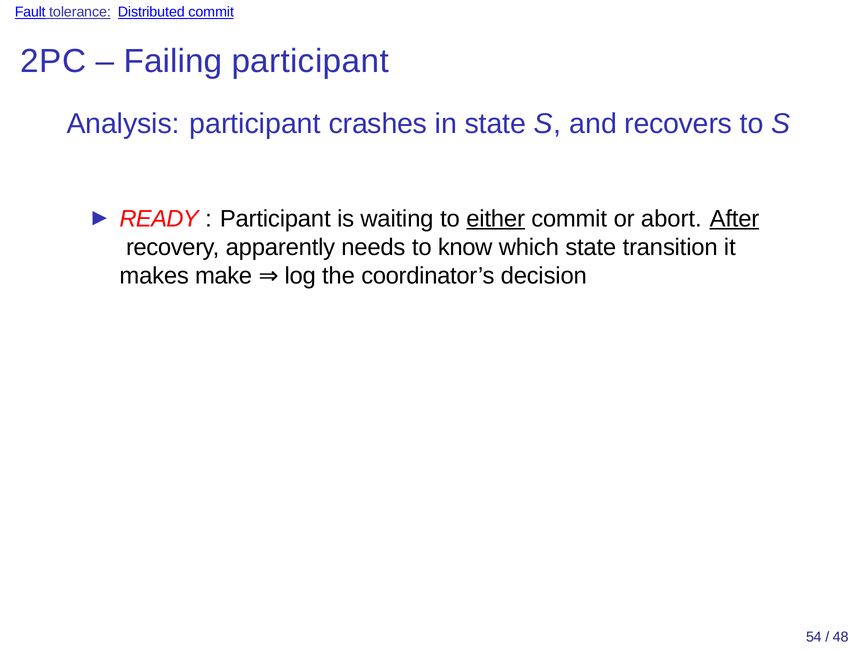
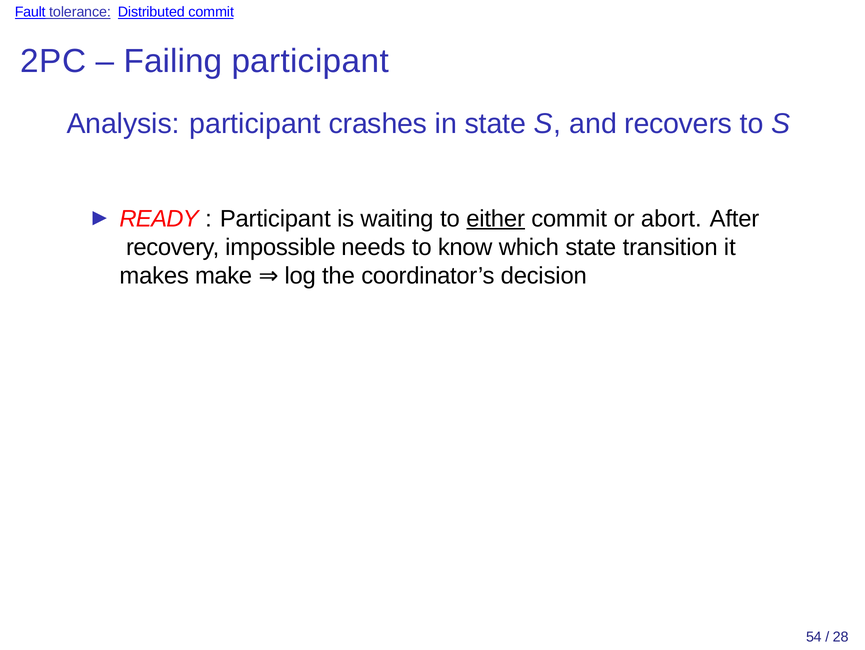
After underline: present -> none (735, 218)
apparently: apparently -> impossible (280, 247)
48: 48 -> 28 (841, 636)
